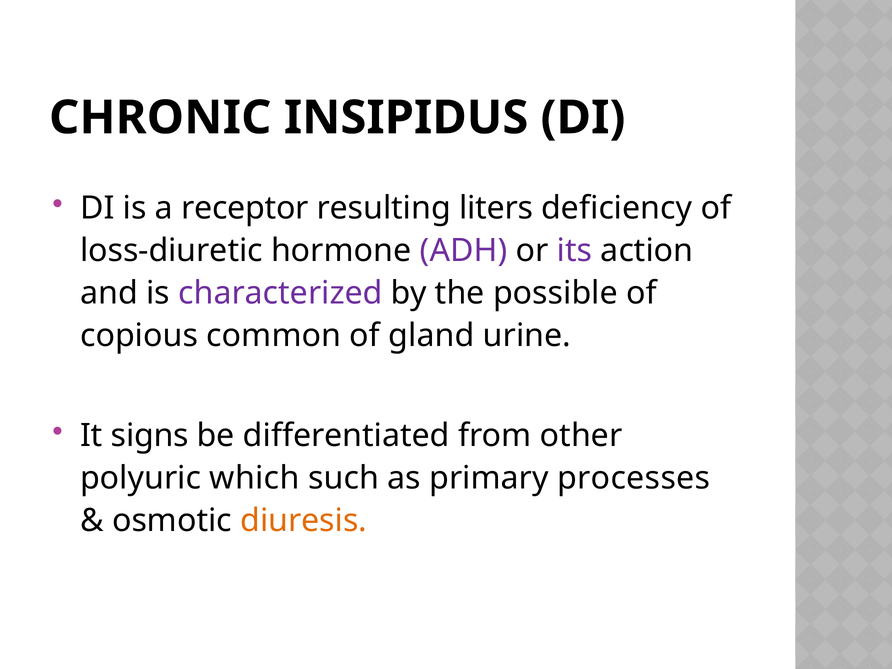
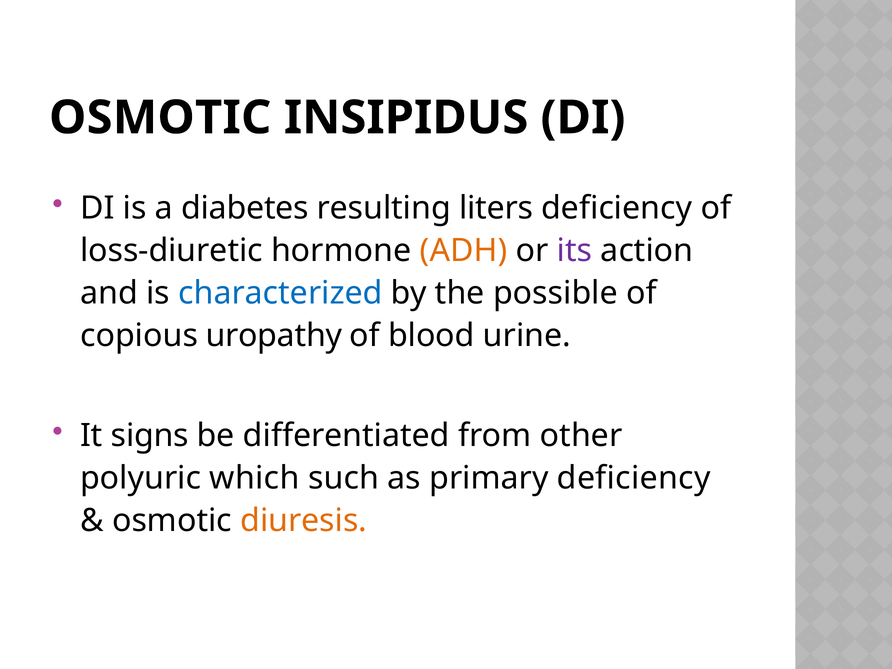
CHRONIC: CHRONIC -> OSMOTIC (160, 118)
receptor: receptor -> diabetes (245, 208)
ADH colour: purple -> orange (464, 251)
characterized colour: purple -> blue (280, 293)
common: common -> uropathy (274, 336)
gland: gland -> blood (431, 336)
primary processes: processes -> deficiency (634, 478)
